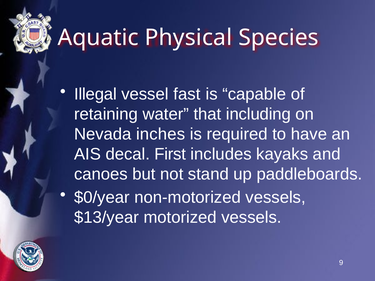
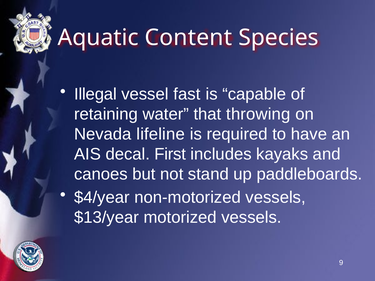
Physical: Physical -> Content (188, 38)
including: including -> throwing (258, 114)
inches: inches -> lifeline (161, 134)
$0/year: $0/year -> $4/year (102, 198)
